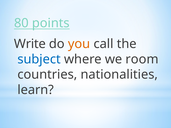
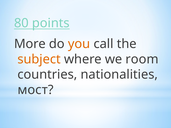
Write: Write -> More (30, 44)
subject colour: blue -> orange (39, 59)
learn: learn -> мост (36, 90)
